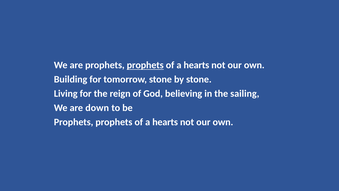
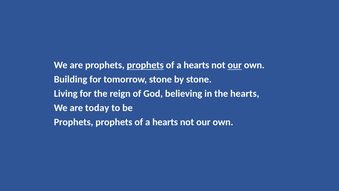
our underline: none -> present (235, 65)
the sailing: sailing -> hearts (245, 93)
down: down -> today (97, 108)
